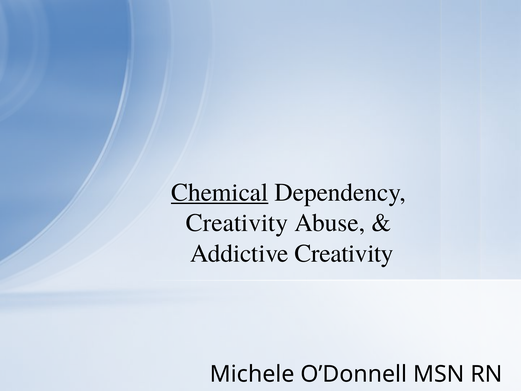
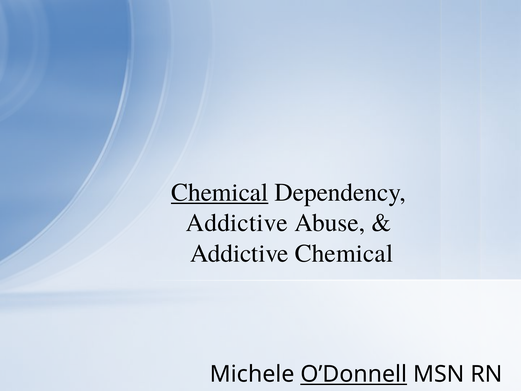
Creativity: Creativity -> Addictive (237, 223)
Addictive Creativity: Creativity -> Chemical (344, 253)
O’Donnell underline: none -> present (354, 374)
